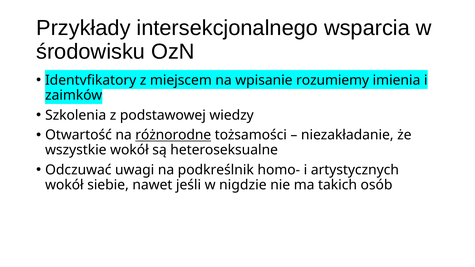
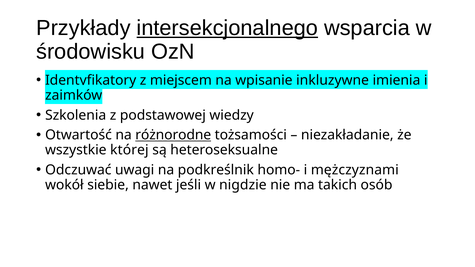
intersekcjonalnego underline: none -> present (227, 28)
rozumiemy: rozumiemy -> inkluzywne (333, 80)
wszystkie wokół: wokół -> której (129, 150)
artystycznych: artystycznych -> mężczyznami (355, 170)
